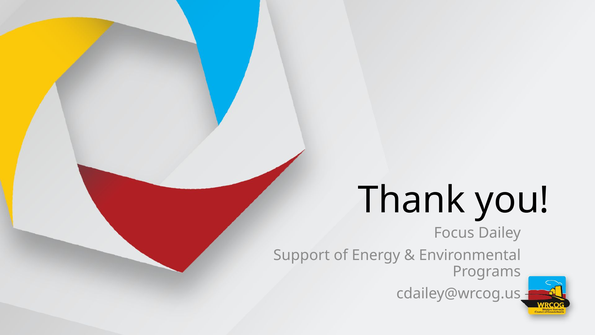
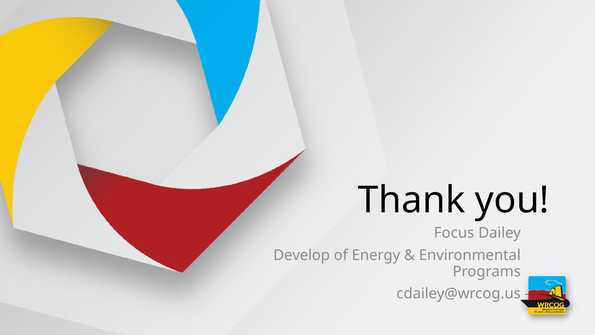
Support: Support -> Develop (302, 255)
